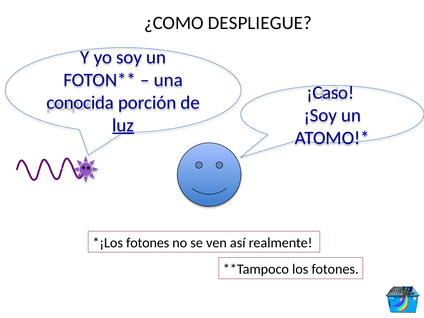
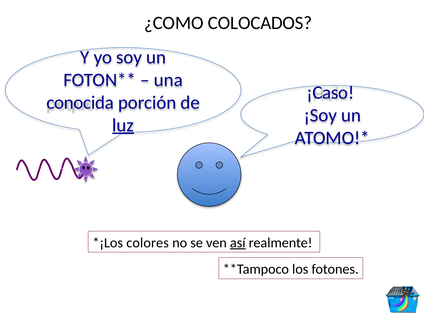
DESPLIEGUE: DESPLIEGUE -> COLOCADOS (260, 23)
fotones: fotones -> colores (148, 243)
así underline: none -> present (238, 243)
